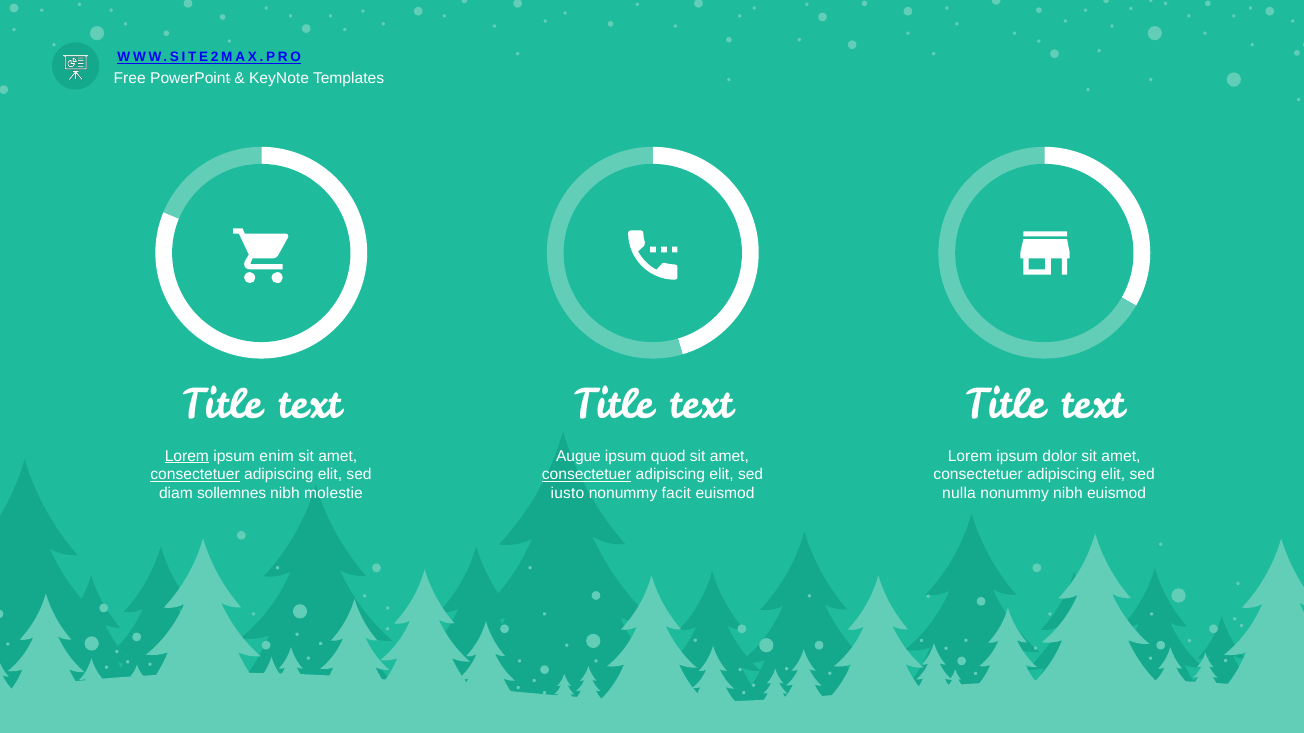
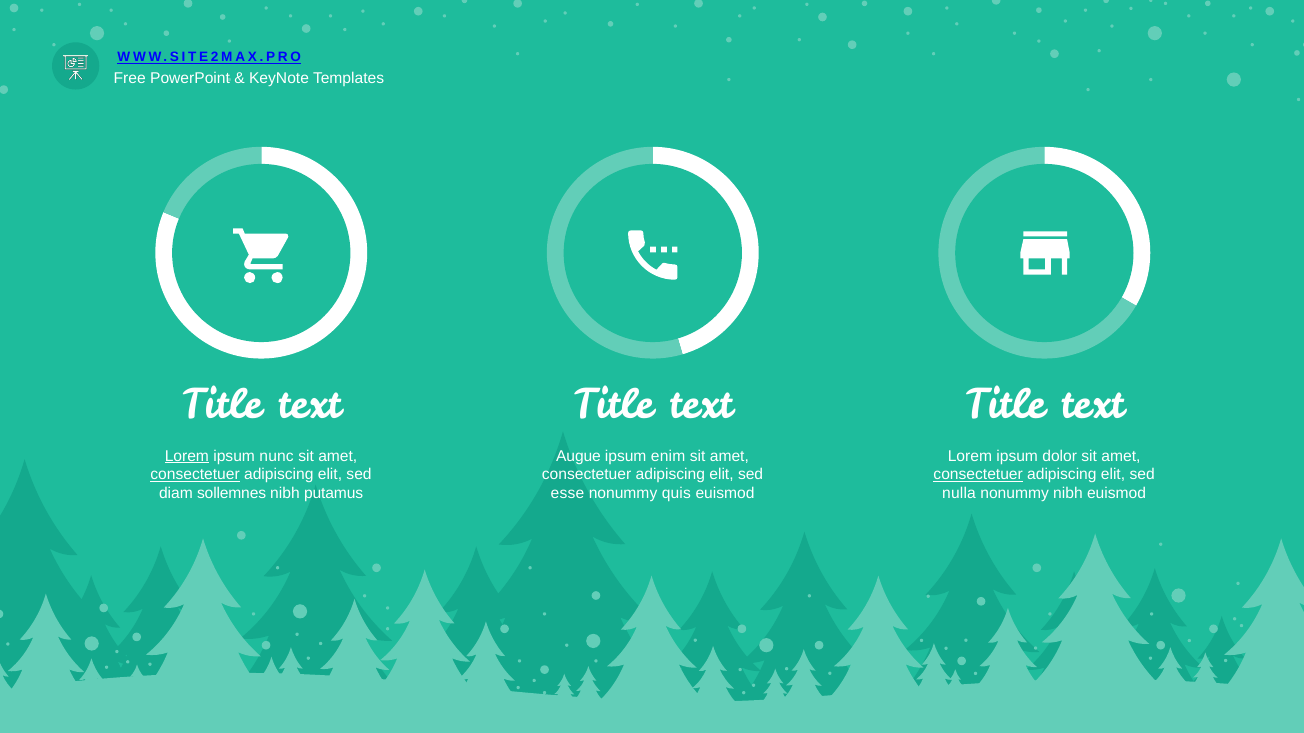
enim: enim -> nunc (277, 456)
quod: quod -> enim (668, 456)
consectetuer underline: present -> none (587, 475)
consectetuer underline: none -> present (978, 475)
molestie: molestie -> putamus (334, 494)
iusto: iusto -> esse (567, 494)
facit: facit -> quis (676, 494)
